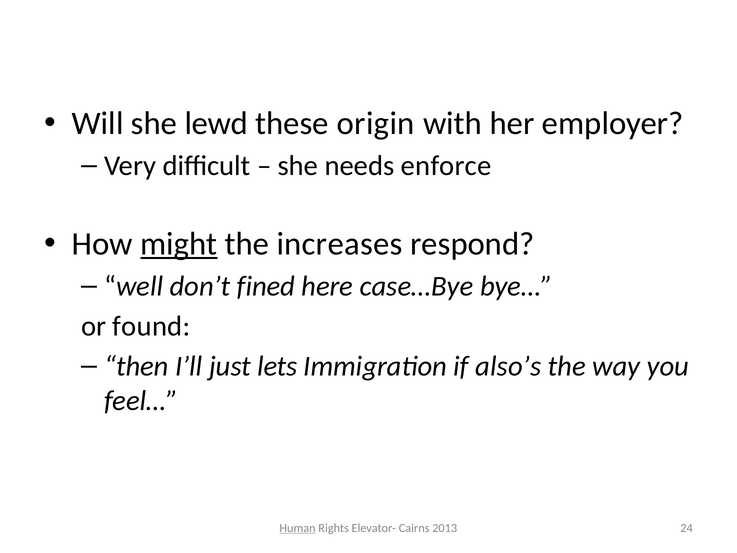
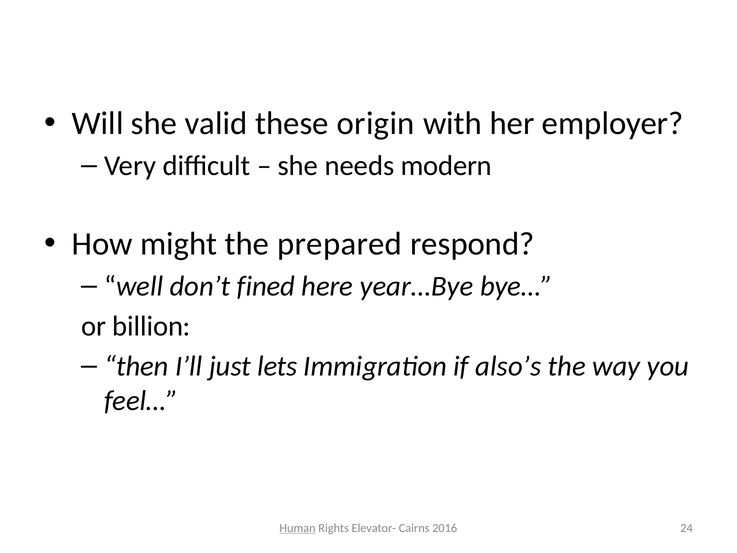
lewd: lewd -> valid (216, 124)
enforce: enforce -> modern (446, 166)
might underline: present -> none (179, 244)
increases: increases -> prepared (340, 244)
case…Bye: case…Bye -> year…Bye (417, 286)
found: found -> billion (152, 326)
2013: 2013 -> 2016 (445, 528)
